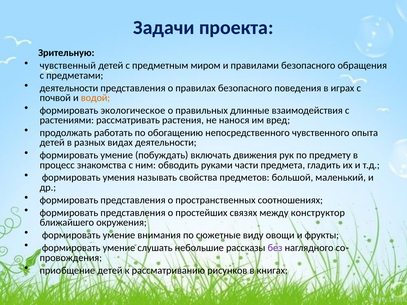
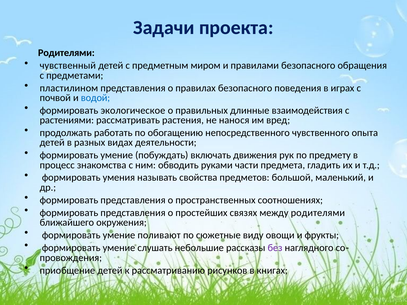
Зрительную: Зрительную -> Родителями (66, 53)
деятельности: деятельности -> пластилином (69, 88)
водой colour: orange -> blue (95, 98)
между конструктор: конструктор -> родителями (318, 213)
внимания: внимания -> поливают (159, 235)
